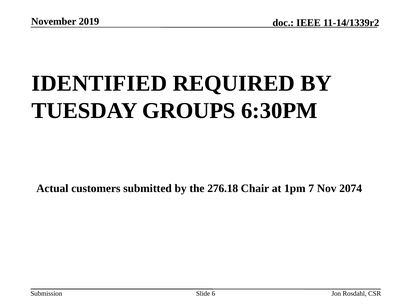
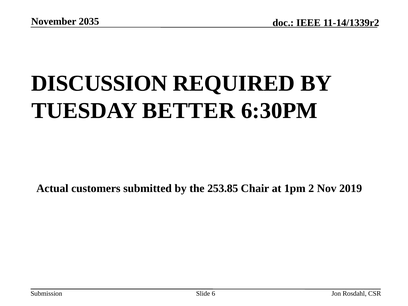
2019: 2019 -> 2035 (89, 22)
IDENTIFIED: IDENTIFIED -> DISCUSSION (99, 83)
GROUPS: GROUPS -> BETTER (189, 111)
276.18: 276.18 -> 253.85 (223, 189)
7: 7 -> 2 (311, 189)
2074: 2074 -> 2019 (351, 189)
